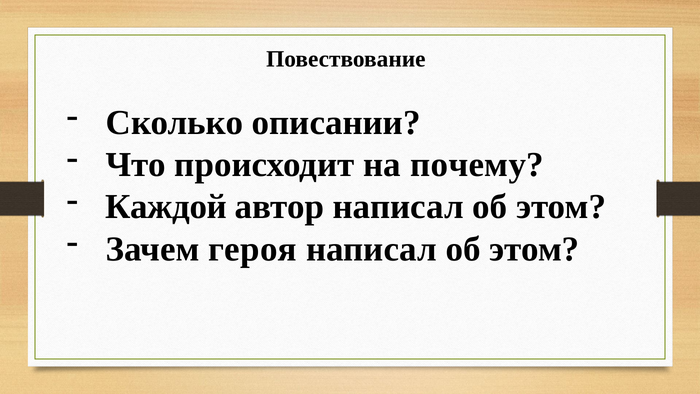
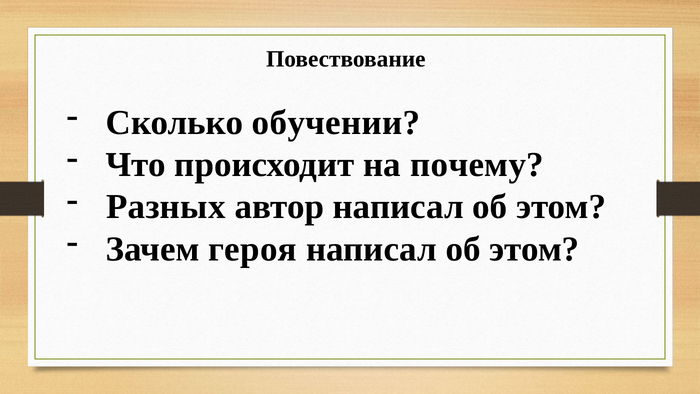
описании: описании -> обучении (336, 123)
Каждой: Каждой -> Разных (166, 207)
